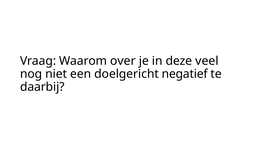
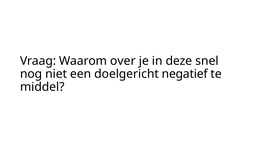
veel: veel -> snel (207, 61)
daarbij: daarbij -> middel (42, 87)
